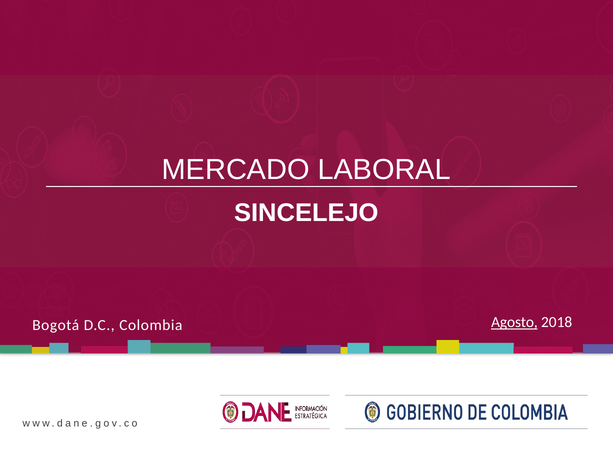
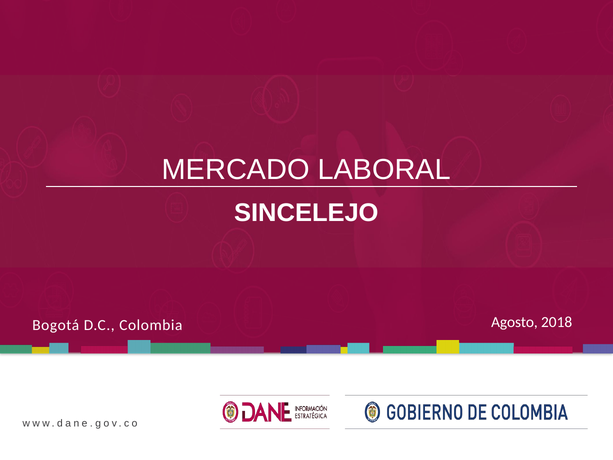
Agosto underline: present -> none (515, 322)
